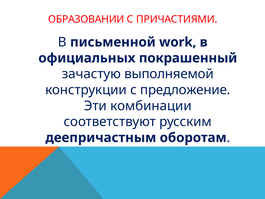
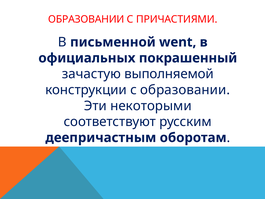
work: work -> went (178, 42)
с предложение: предложение -> образовании (185, 90)
комбинации: комбинации -> некоторыми (151, 106)
